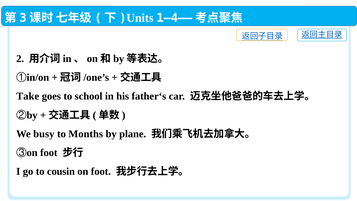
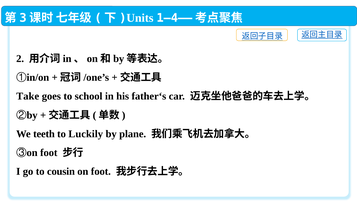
busy: busy -> teeth (44, 134)
Months: Months -> Luckily (86, 134)
